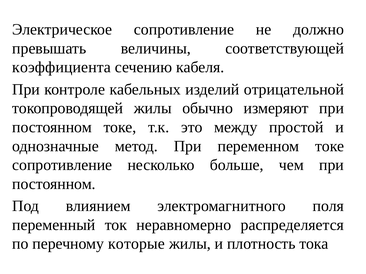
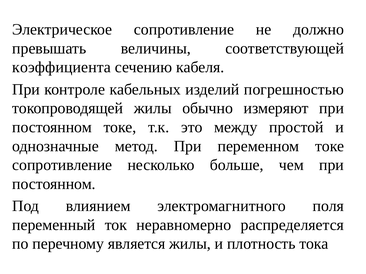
отрицательной: отрицательной -> погрешностью (294, 90)
которые: которые -> является (137, 244)
